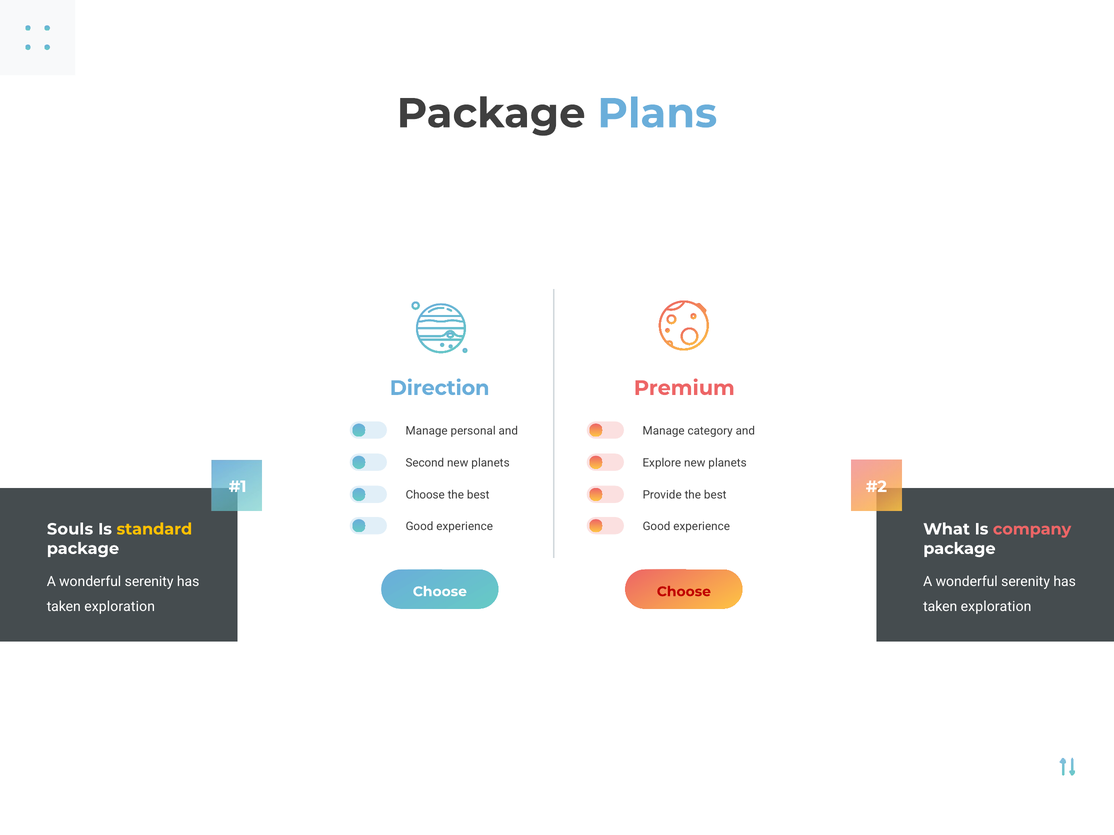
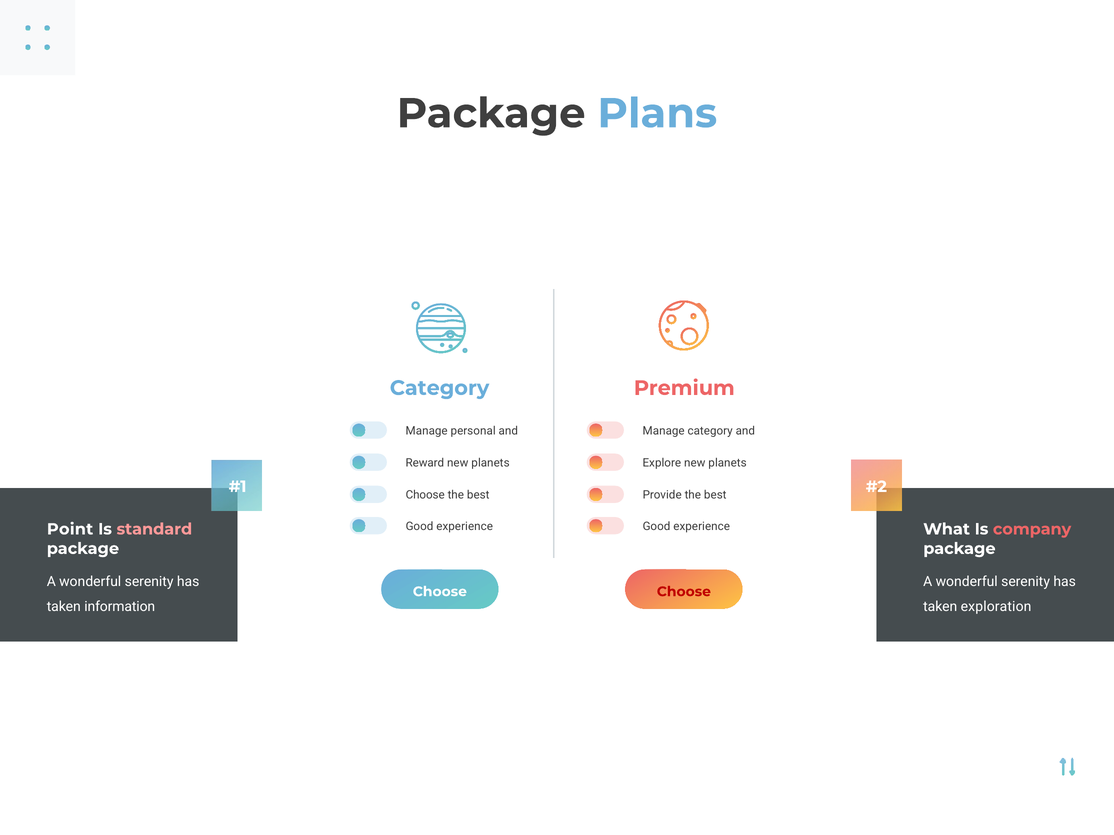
Direction: Direction -> Category (440, 388)
Second: Second -> Reward (425, 463)
Souls: Souls -> Point (70, 529)
standard colour: yellow -> pink (154, 529)
exploration: exploration -> information (120, 607)
